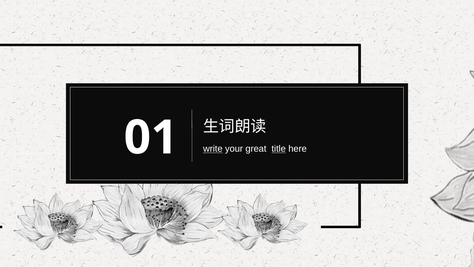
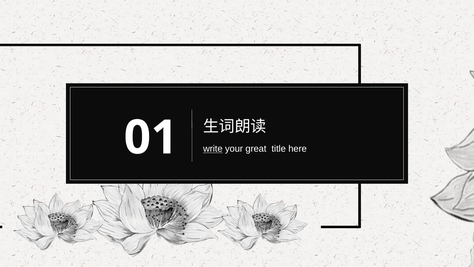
title underline: present -> none (279, 149)
